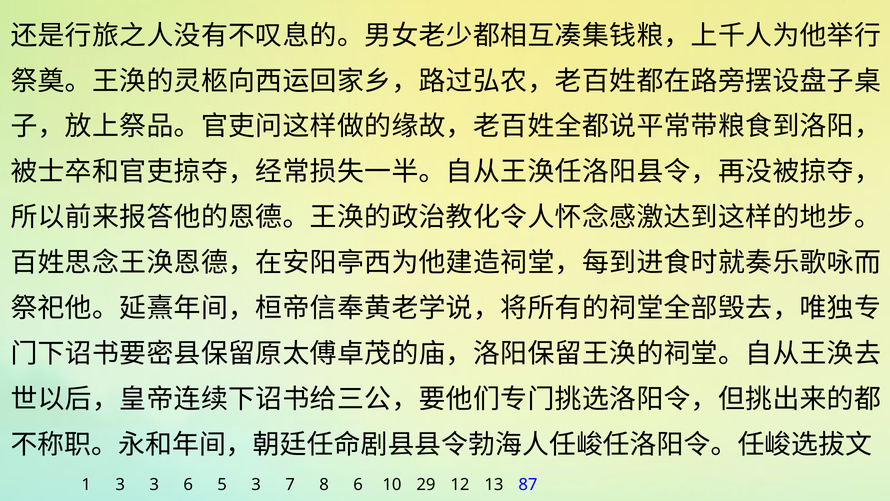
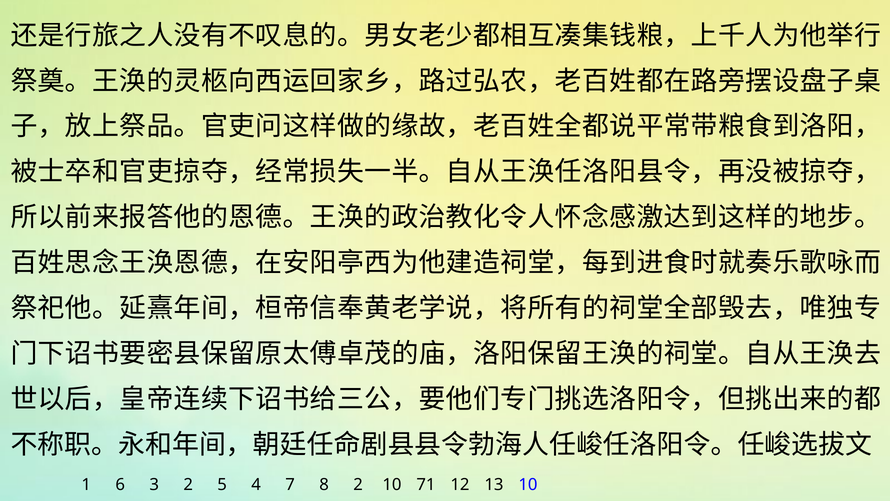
1 3: 3 -> 6 (120, 484)
3 6: 6 -> 2 (188, 484)
5 3: 3 -> 4 (256, 484)
8 6: 6 -> 2 (358, 484)
29: 29 -> 71 (426, 484)
13 87: 87 -> 10 (528, 484)
